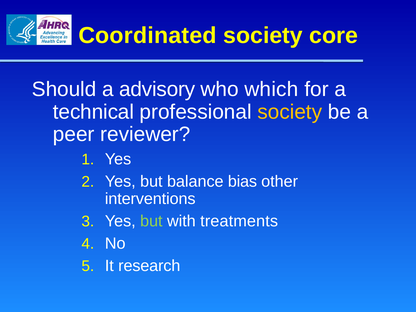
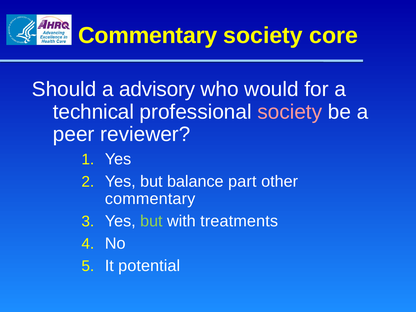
Coordinated: Coordinated -> Commentary (148, 36)
which: which -> would (271, 89)
society colour: yellow -> pink (290, 112)
bias: bias -> part (242, 182)
interventions: interventions -> commentary (150, 199)
research: research -> potential (149, 266)
